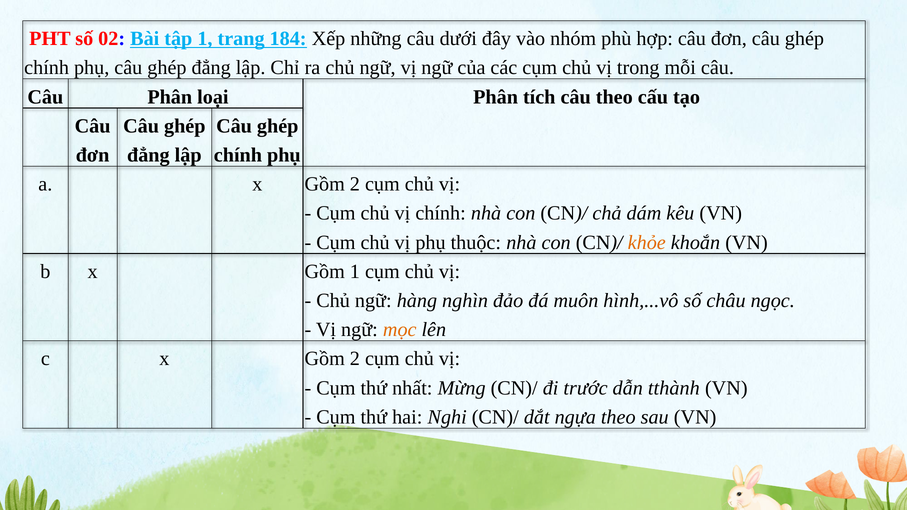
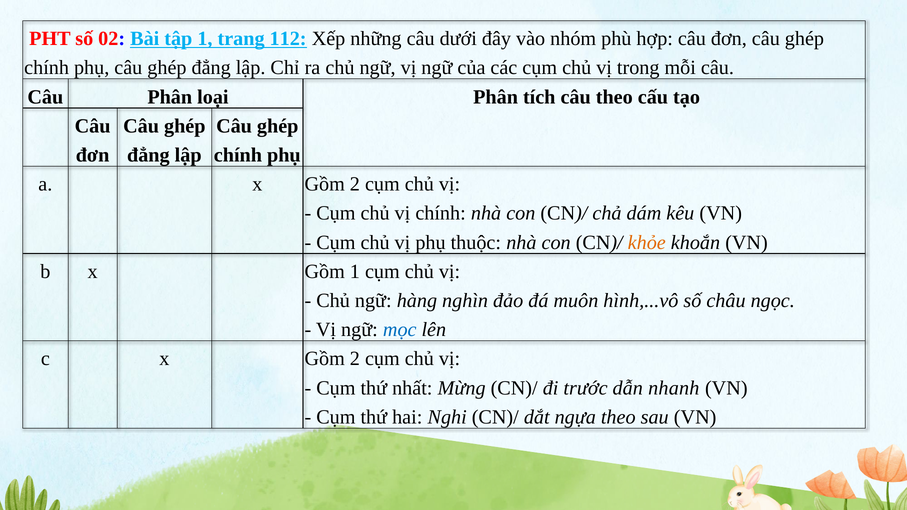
184: 184 -> 112 (288, 39)
mọc colour: orange -> blue (400, 330)
tthành: tthành -> nhanh (674, 388)
